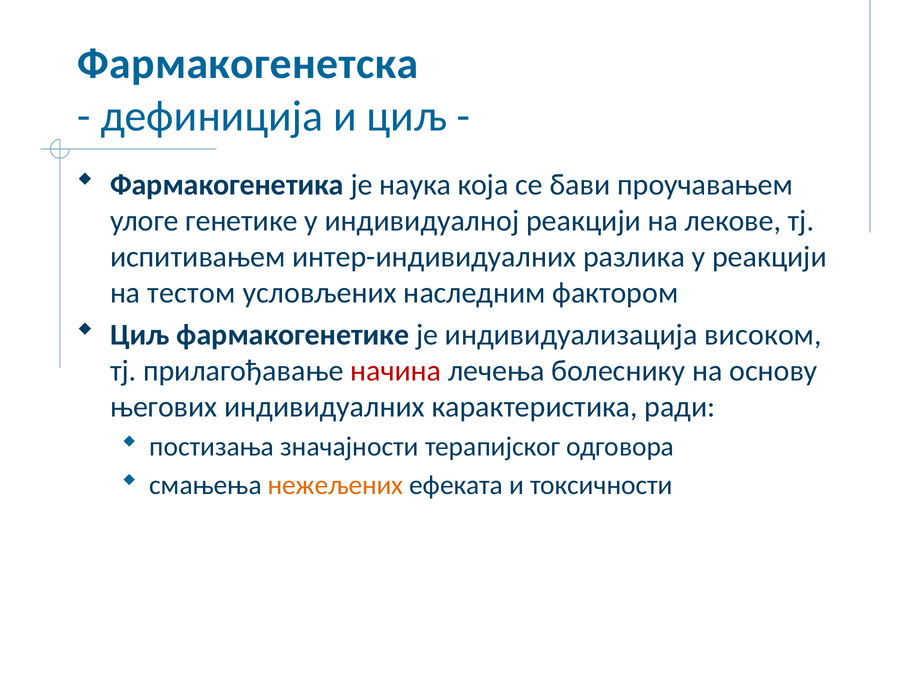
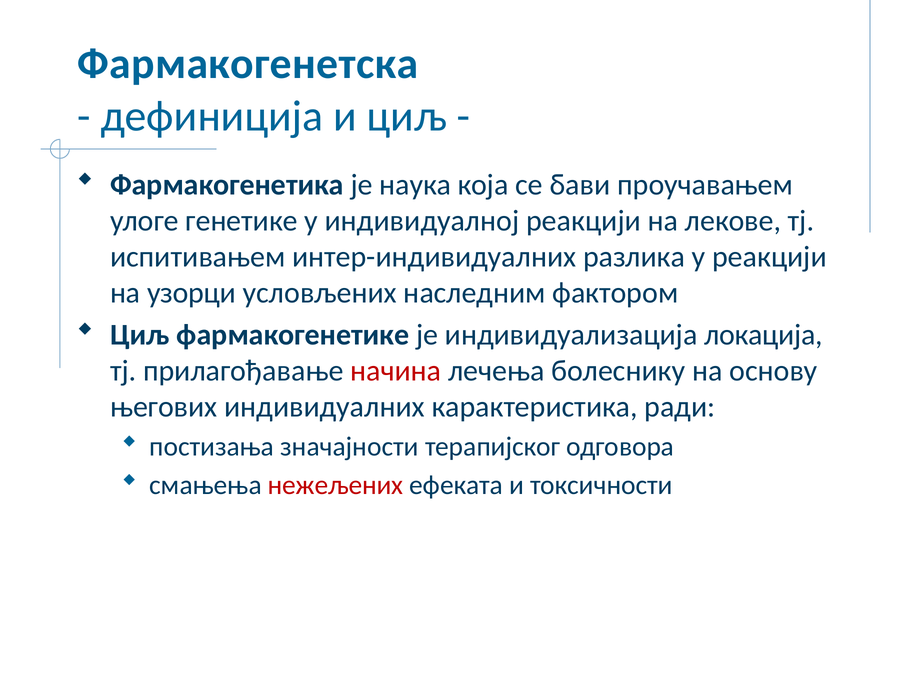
тестом: тестом -> узорци (192, 293)
високом: високом -> локација (763, 335)
нежељених colour: orange -> red (336, 485)
